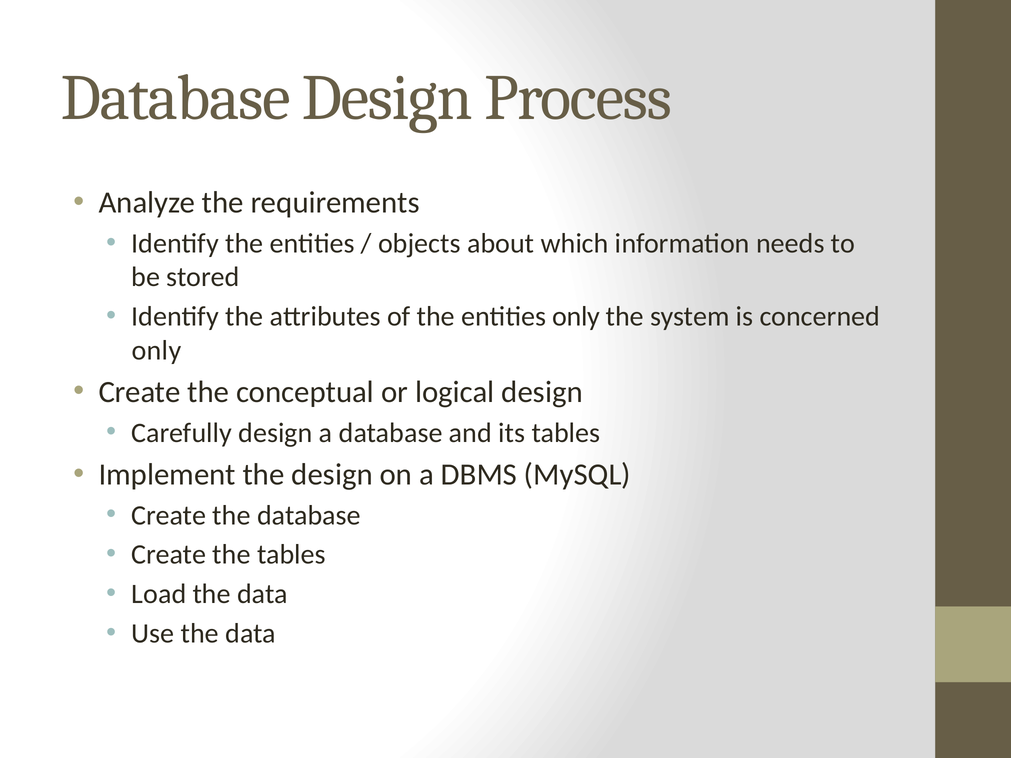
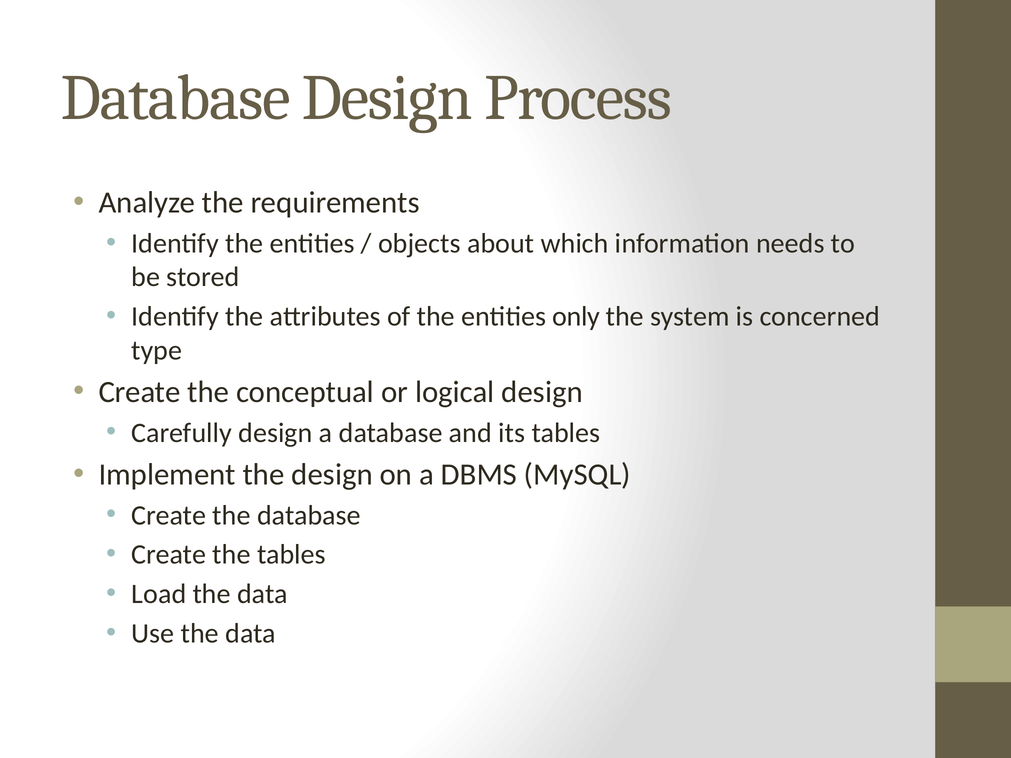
only: only -> type (157, 350)
